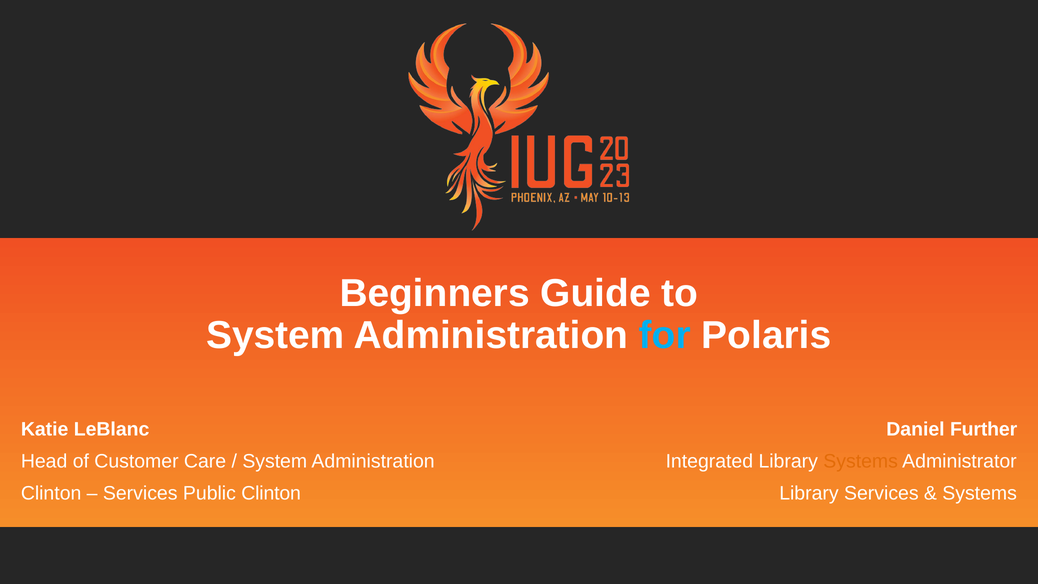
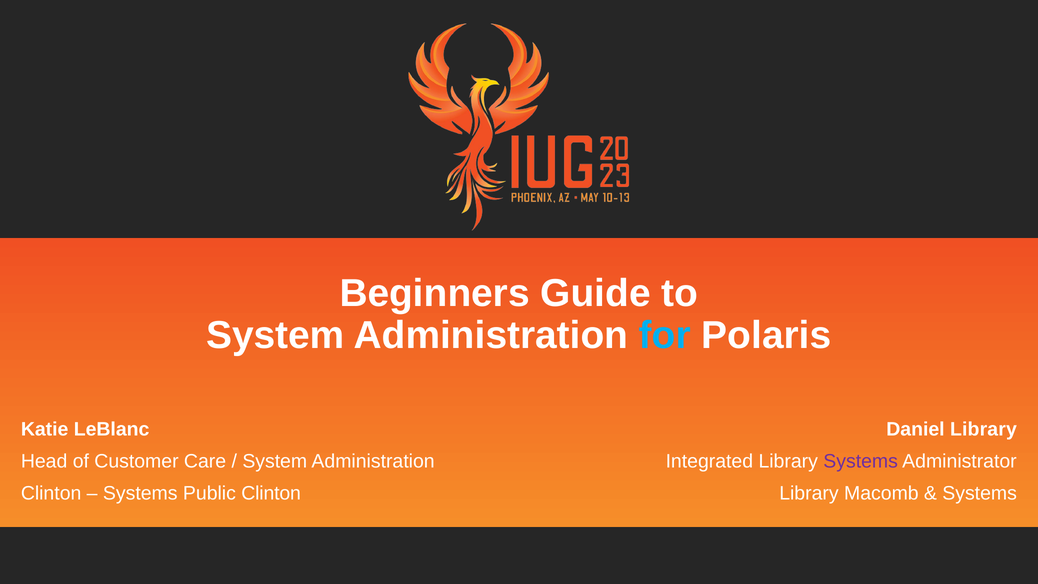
Daniel Further: Further -> Library (983, 429)
Systems colour: orange -> purple (861, 461)
Services: Services -> Systems (140, 493)
Library Services: Services -> Macomb (881, 493)
